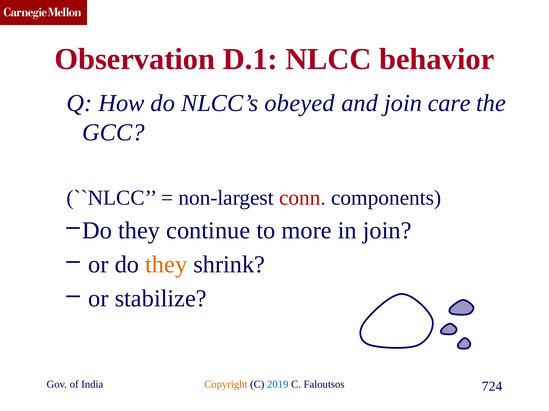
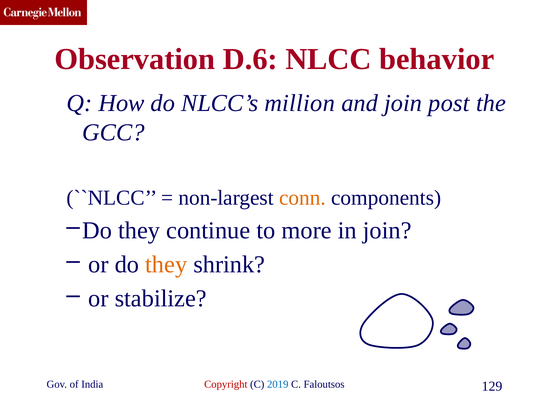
D.1: D.1 -> D.6 (250, 59)
obeyed: obeyed -> million (300, 103)
care: care -> post (449, 103)
conn colour: red -> orange (302, 198)
Copyright colour: orange -> red (226, 385)
724: 724 -> 129 (492, 387)
